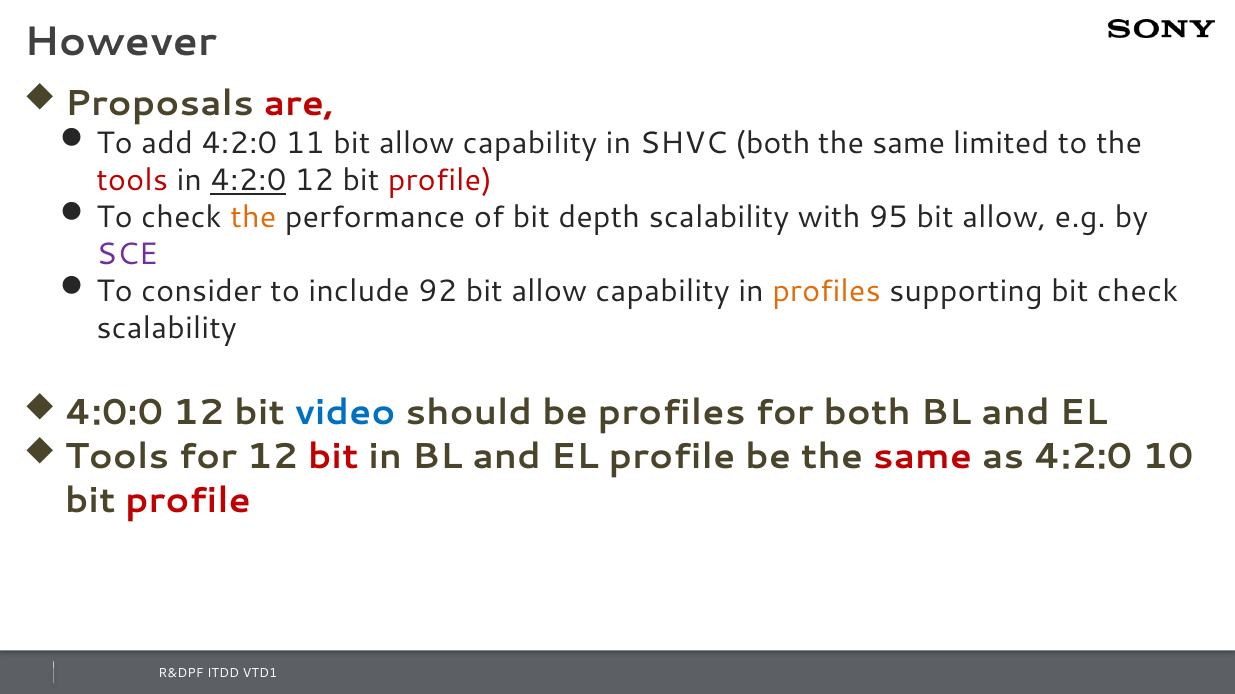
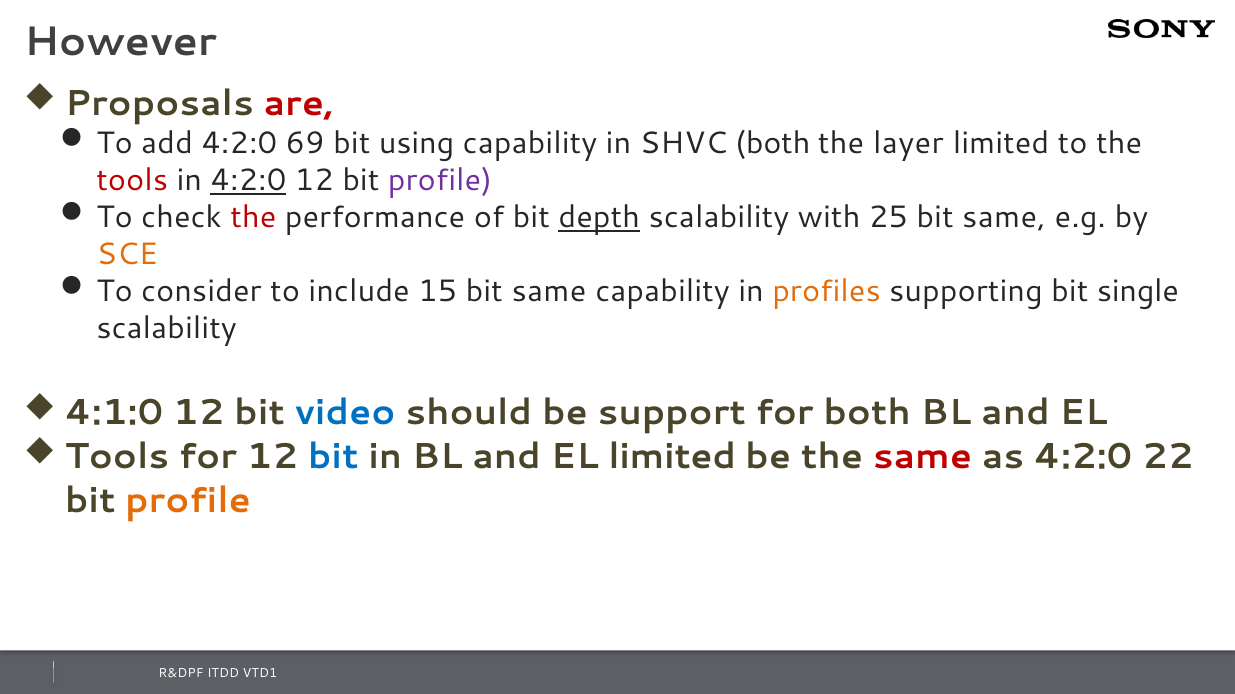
11: 11 -> 69 (305, 143)
allow: allow -> using (417, 143)
same: same -> layer (908, 143)
profile colour: red -> purple (440, 180)
the colour: orange -> red (253, 217)
depth underline: none -> present (599, 217)
95: 95 -> 25 (888, 217)
allow: allow -> same (1004, 217)
SCE colour: purple -> orange (127, 254)
92: 92 -> 15 (438, 291)
allow: allow -> same (549, 291)
bit check: check -> single (1138, 291)
4:0:0: 4:0:0 -> 4:1:0 (114, 413)
be profiles: profiles -> support (672, 413)
bit colour: red -> blue (333, 457)
EL profile: profile -> limited (672, 457)
10: 10 -> 22 (1168, 457)
profile colour: red -> orange (188, 500)
